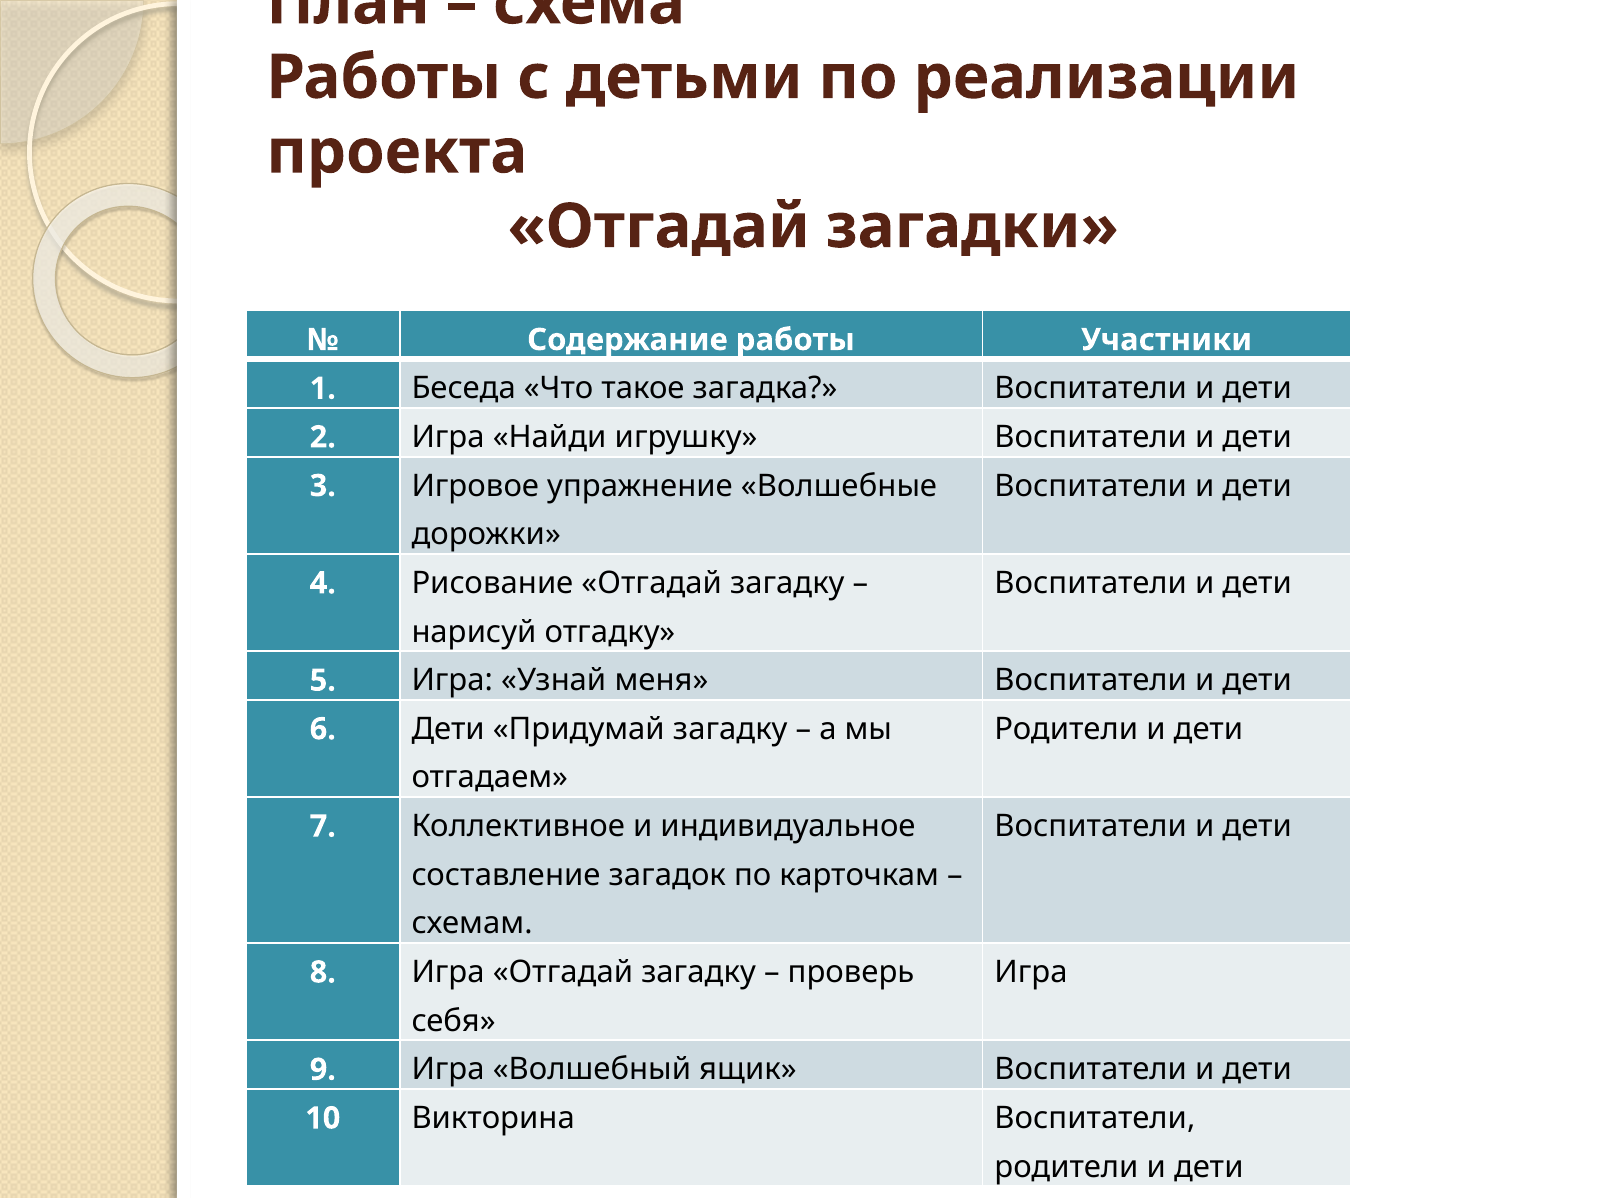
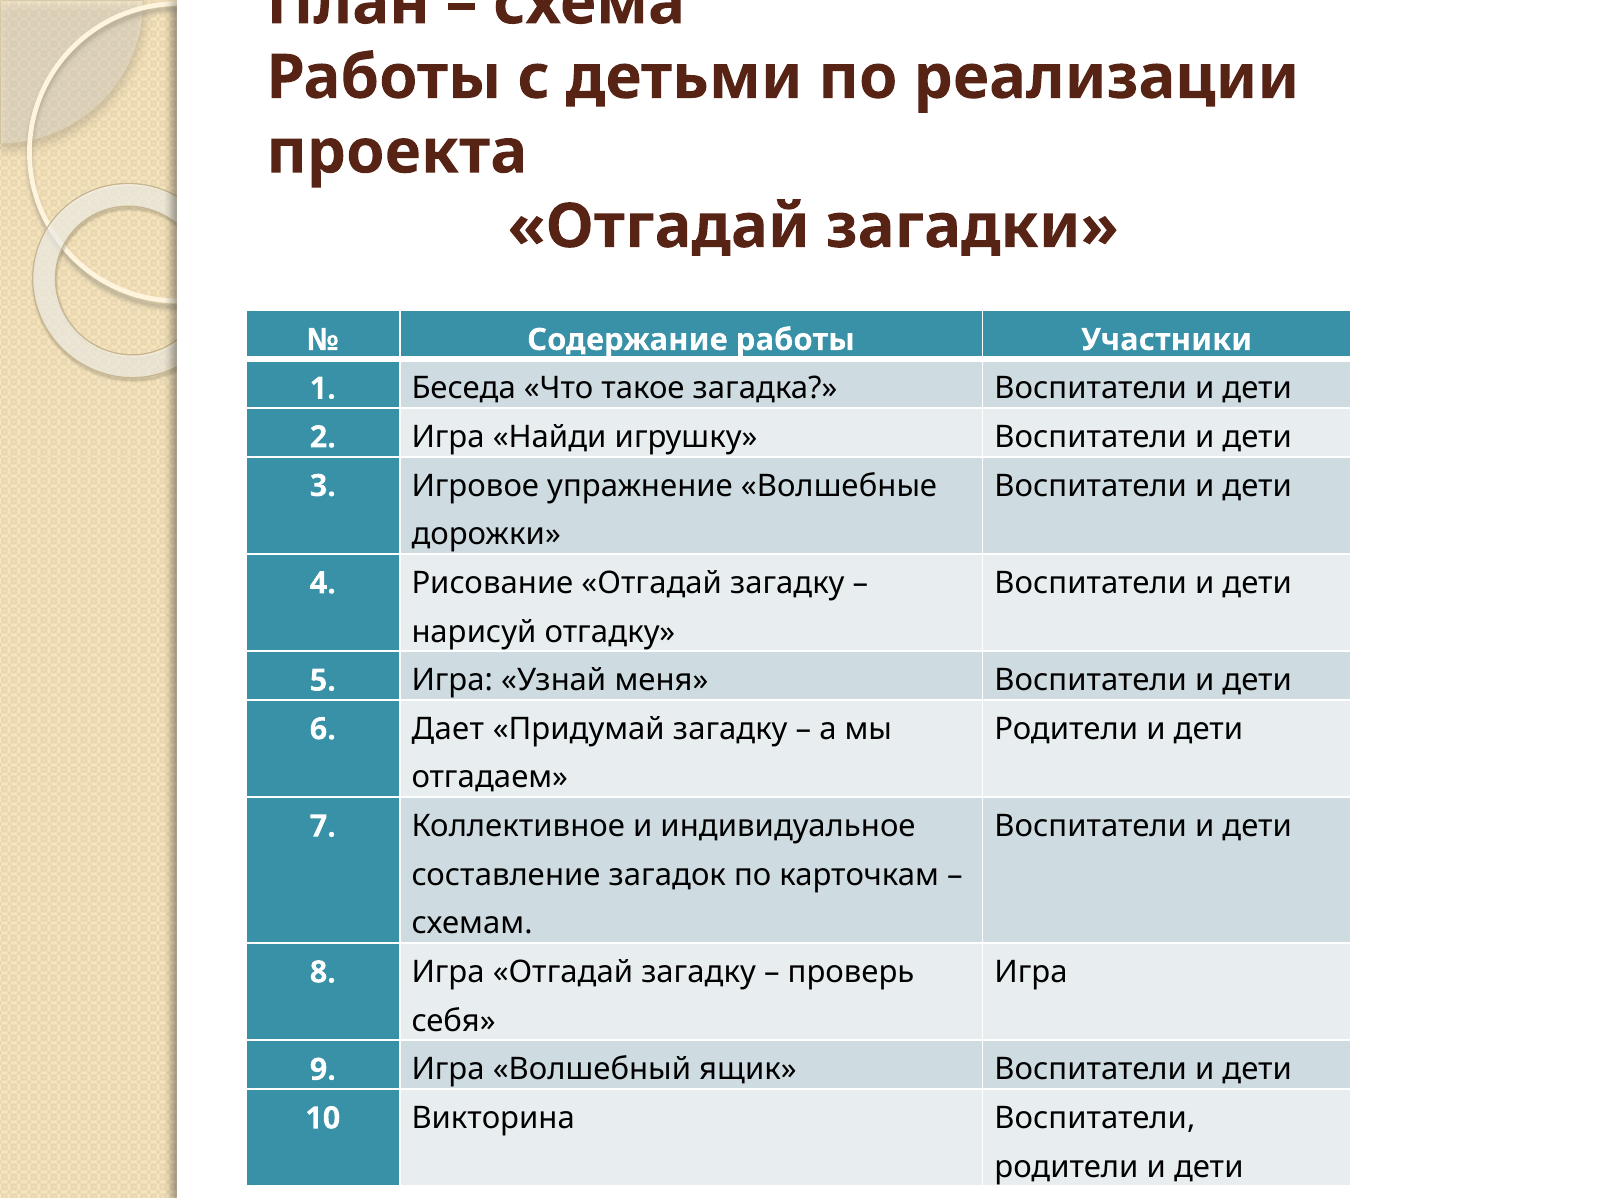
6 Дети: Дети -> Дает (448, 729)
